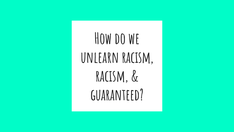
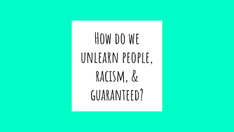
unlearn racism: racism -> people (138, 58)
